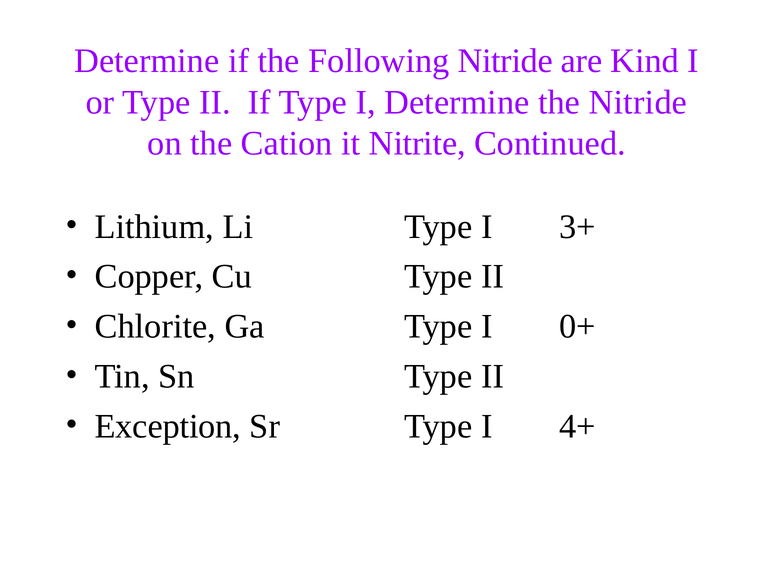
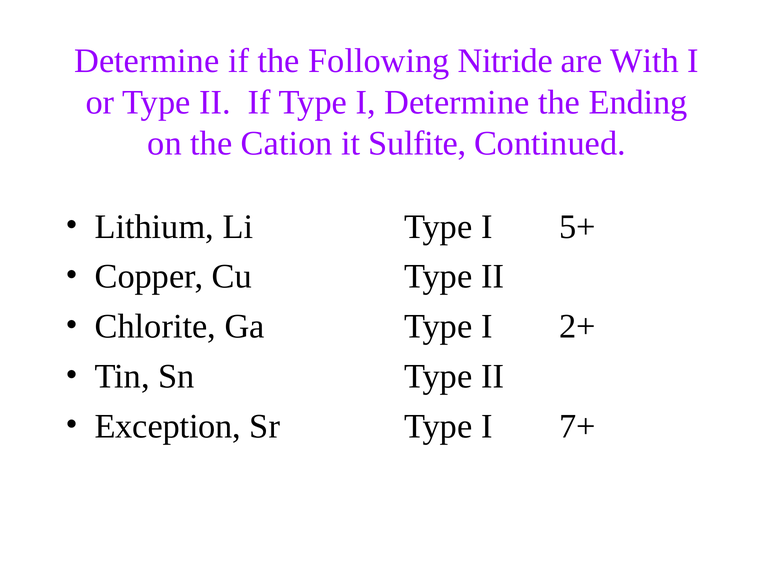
Kind: Kind -> With (645, 61)
the Nitride: Nitride -> Ending (638, 102)
Nitrite: Nitrite -> Sulfite (417, 144)
3+: 3+ -> 5+ (577, 227)
0+: 0+ -> 2+ (577, 327)
4+: 4+ -> 7+ (577, 427)
